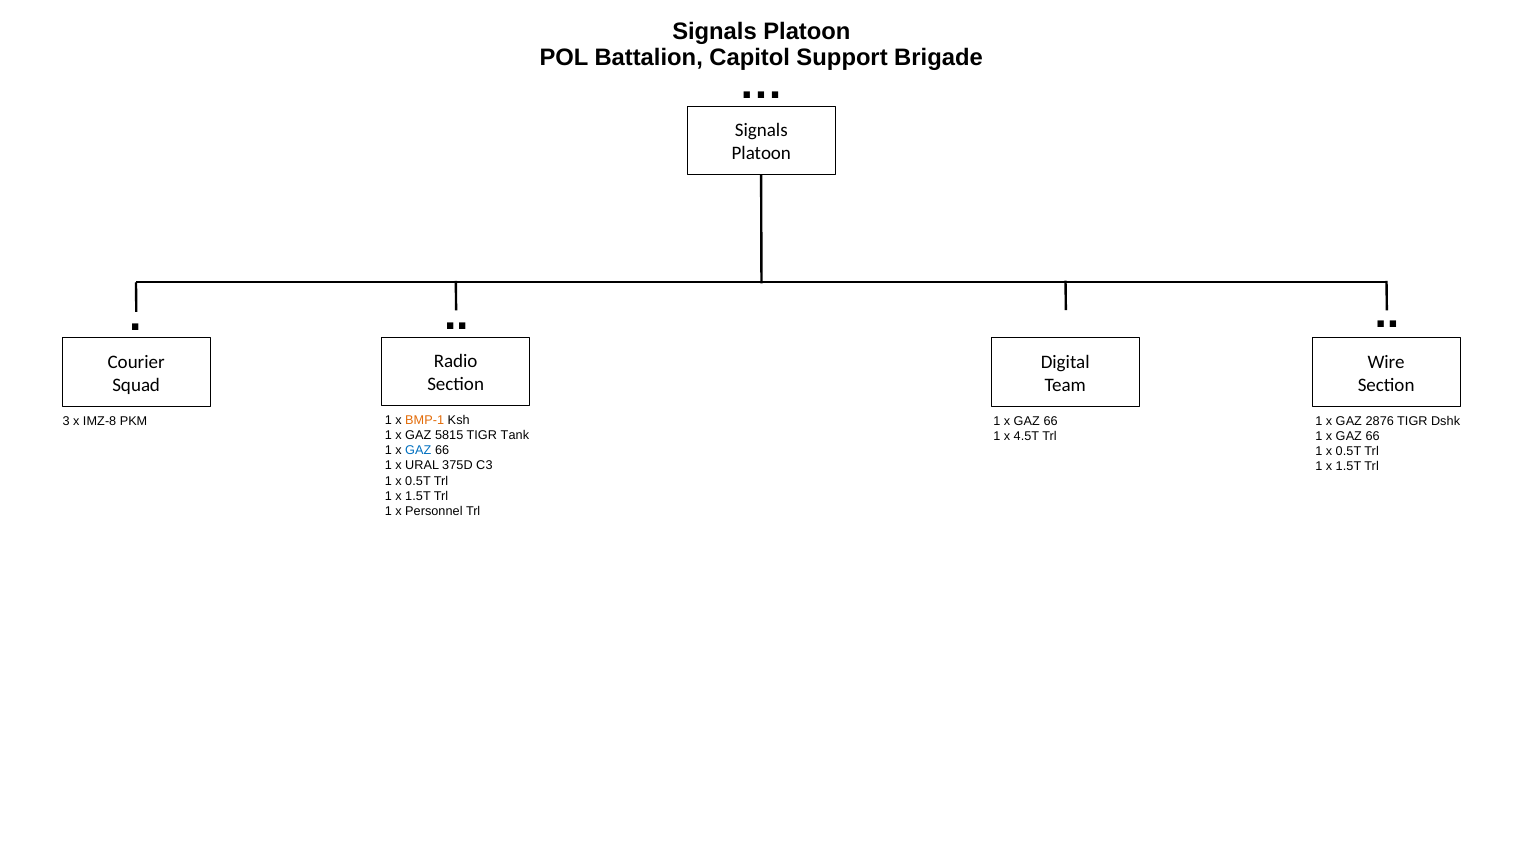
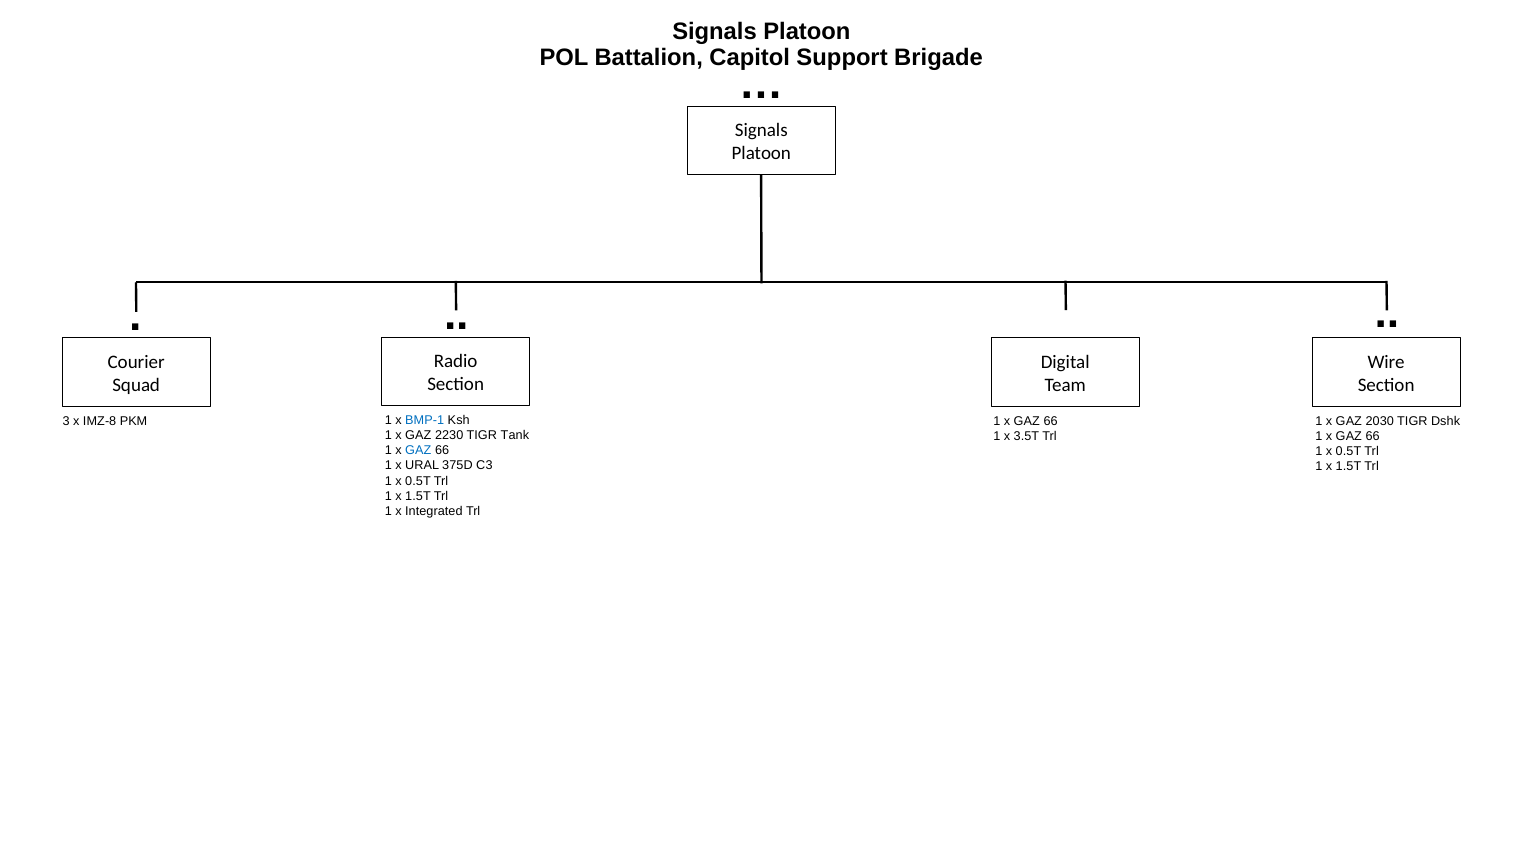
BMP-1 colour: orange -> blue (425, 420)
2876: 2876 -> 2030 (1380, 421)
5815: 5815 -> 2230 (449, 435)
4.5T: 4.5T -> 3.5T (1026, 436)
Personnel: Personnel -> Integrated (434, 511)
